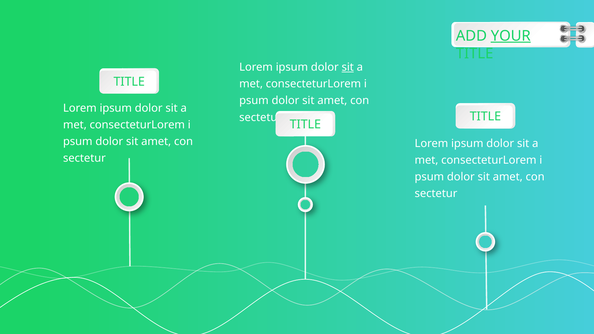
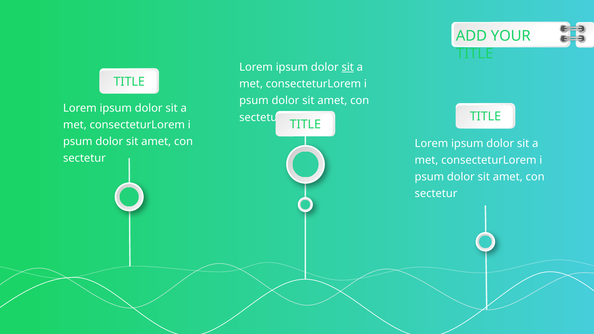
YOUR underline: present -> none (511, 36)
